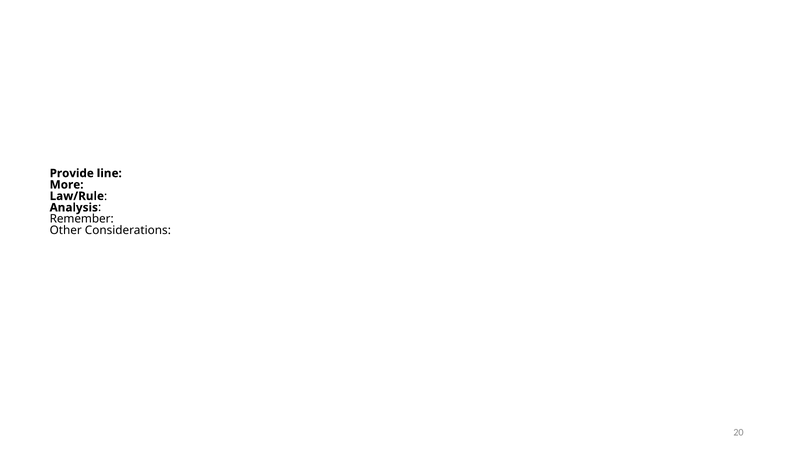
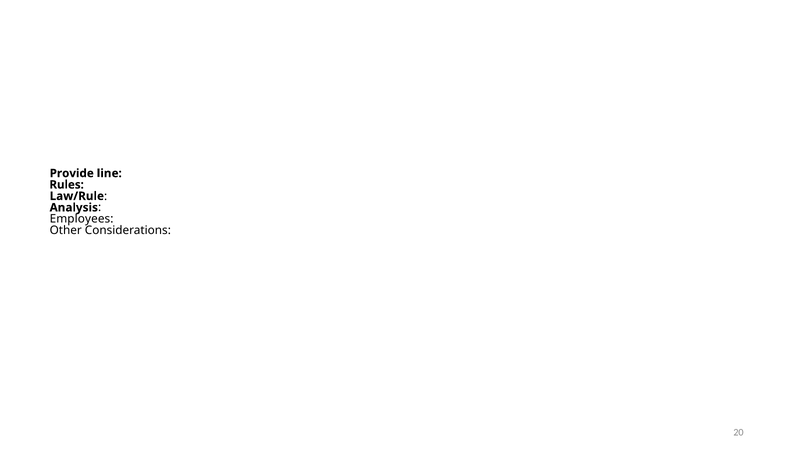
More: More -> Rules (67, 185)
Remember: Remember -> Employees (82, 219)
